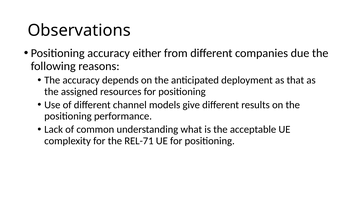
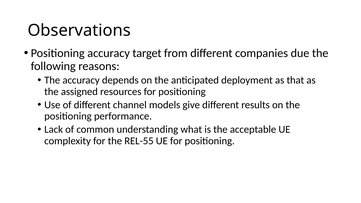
either: either -> target (147, 53)
REL-71: REL-71 -> REL-55 (139, 141)
